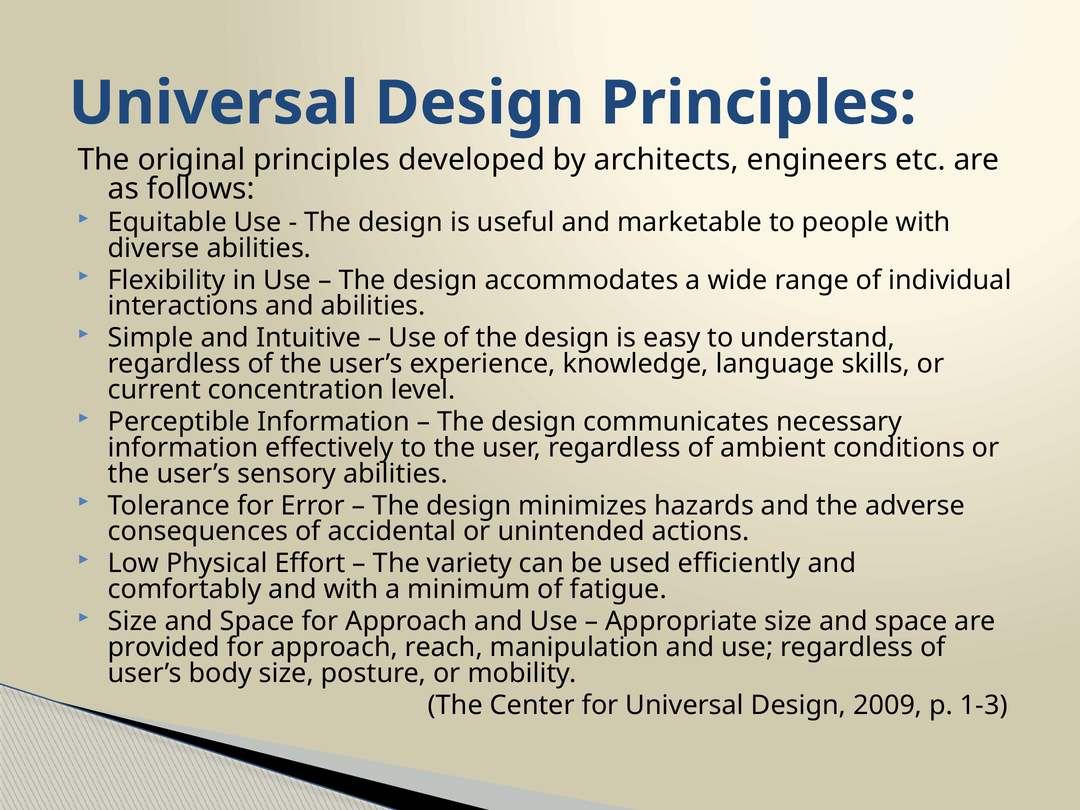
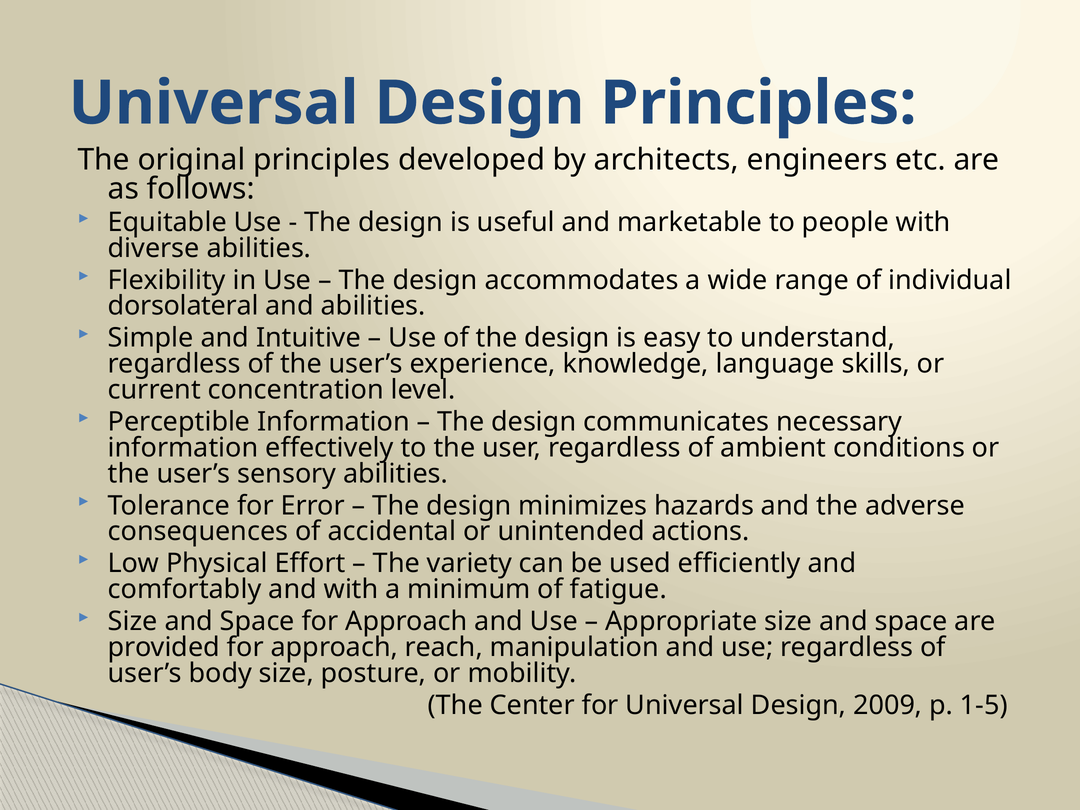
interactions: interactions -> dorsolateral (183, 306)
1-3: 1-3 -> 1-5 (984, 705)
